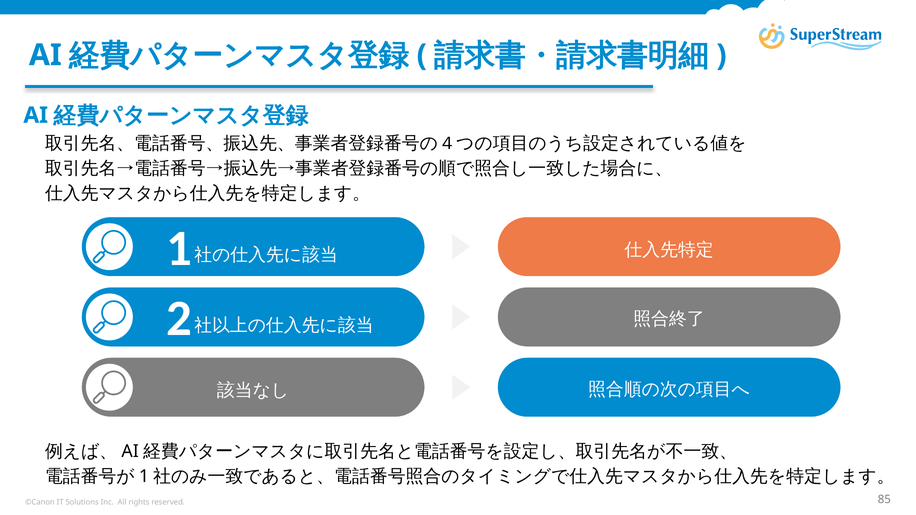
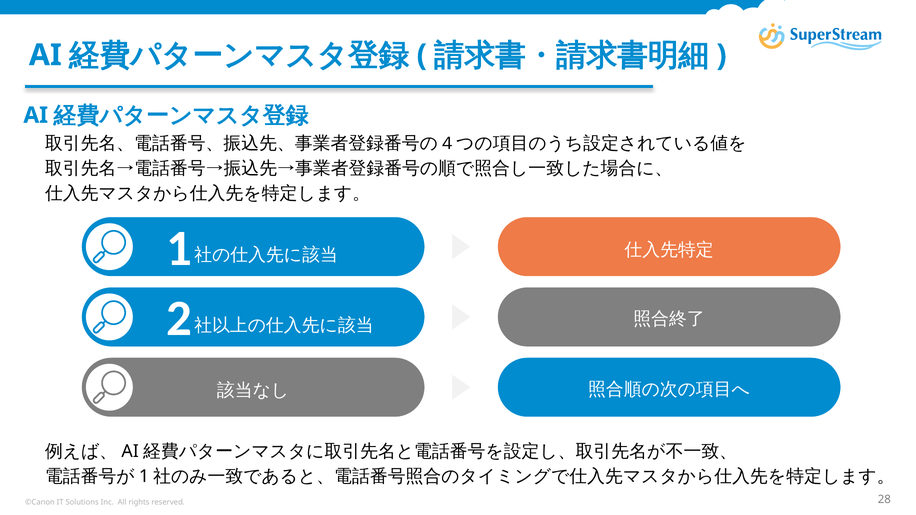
85: 85 -> 28 (884, 500)
